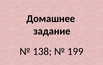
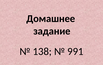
199: 199 -> 991 (75, 51)
